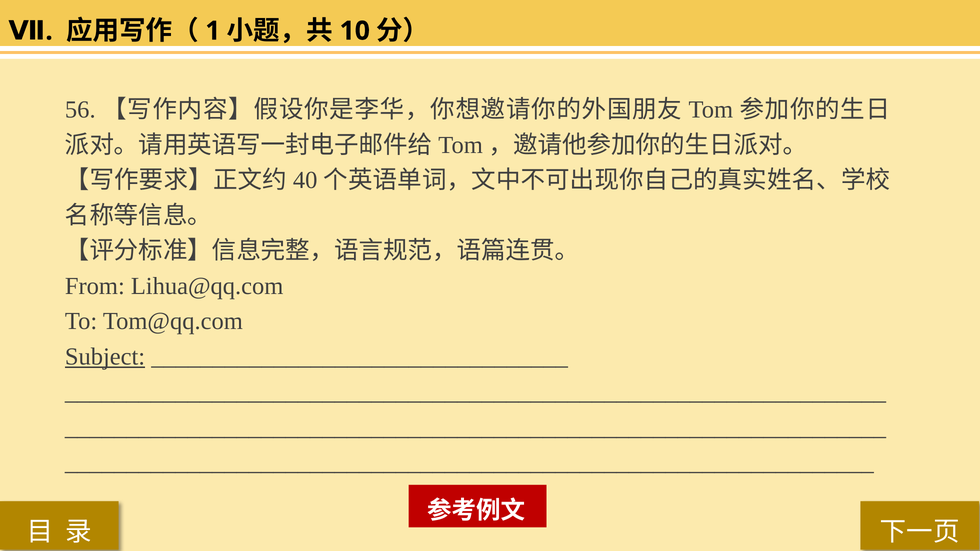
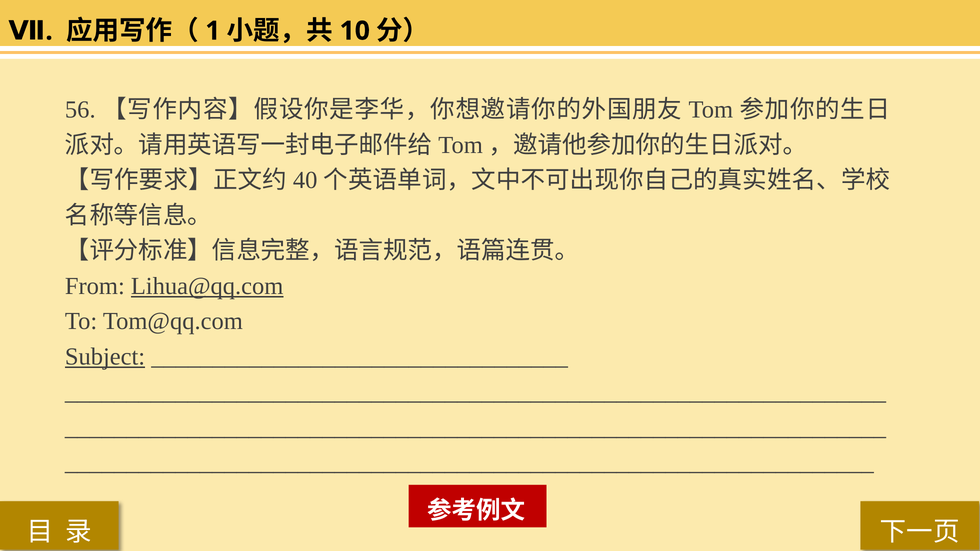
Lihua@qq.com underline: none -> present (207, 286)
